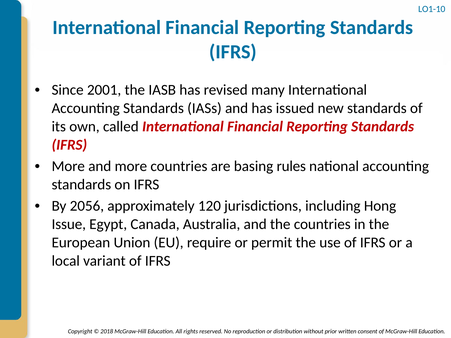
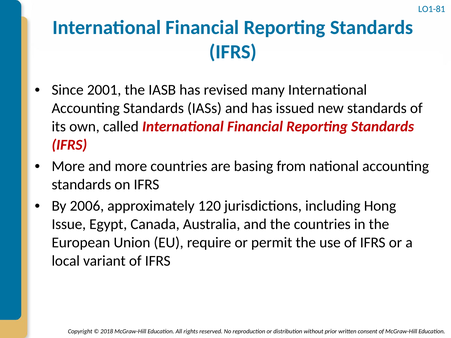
LO1-10: LO1-10 -> LO1-81 (432, 9)
rules: rules -> from (291, 166)
2056: 2056 -> 2006 (87, 206)
